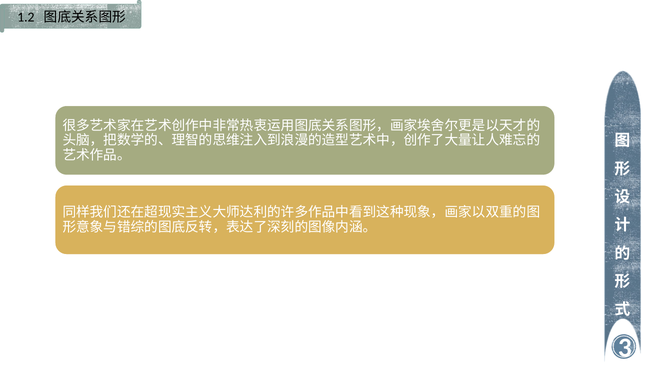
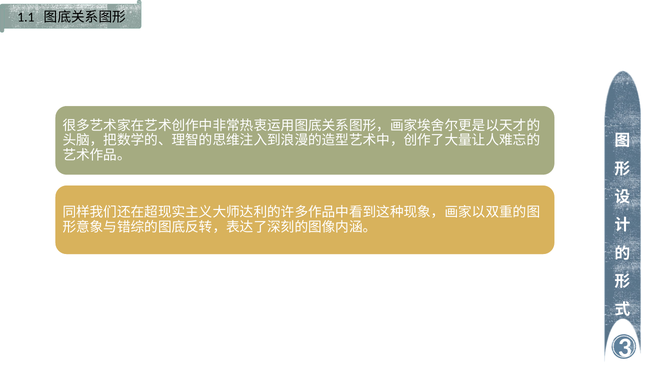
1.2: 1.2 -> 1.1 (26, 17)
